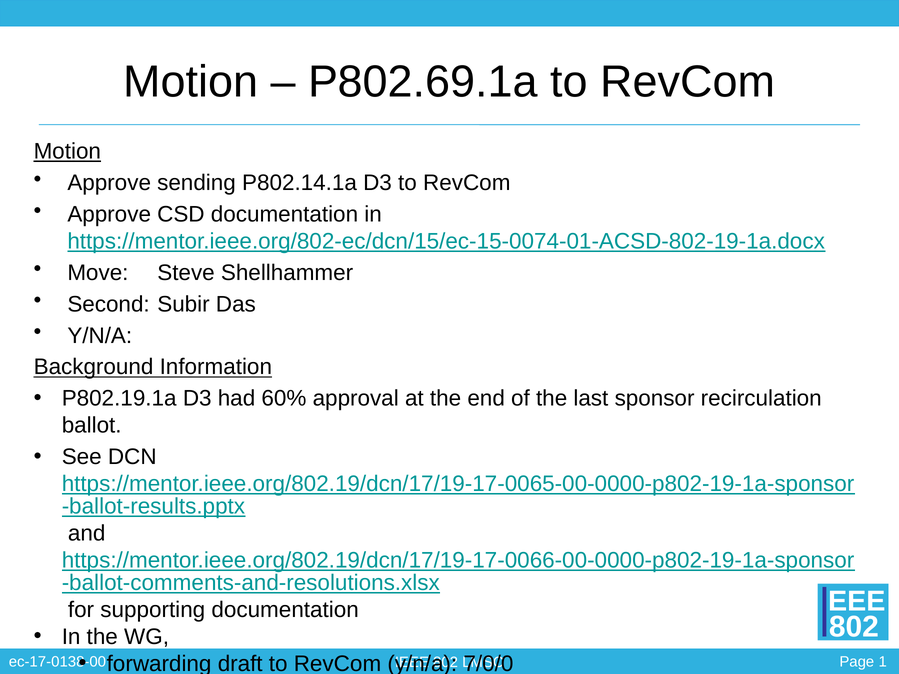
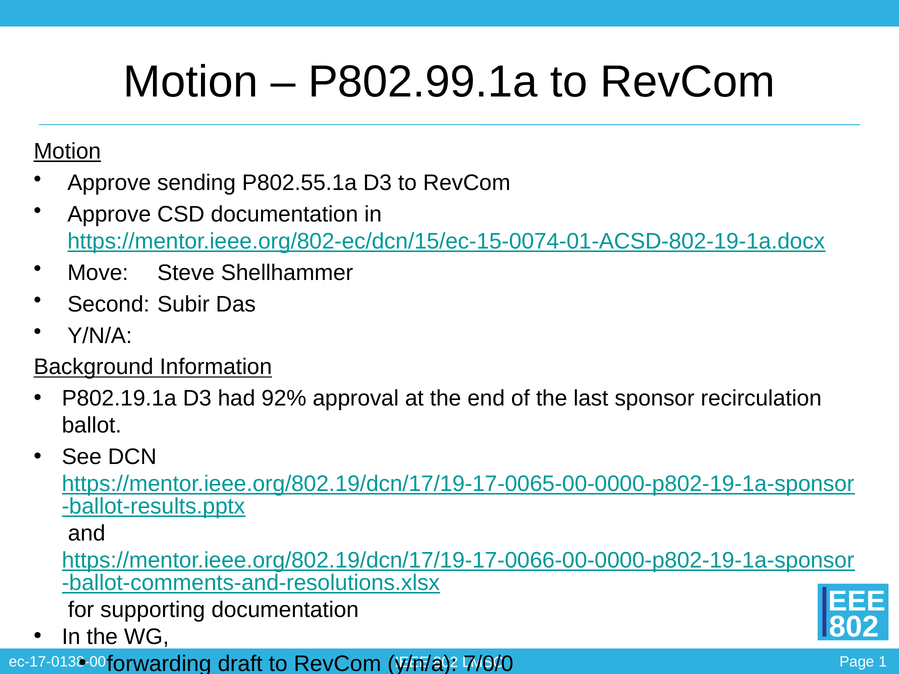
P802.69.1a: P802.69.1a -> P802.99.1a (423, 82)
P802.14.1a: P802.14.1a -> P802.55.1a (299, 183)
60%: 60% -> 92% (284, 399)
